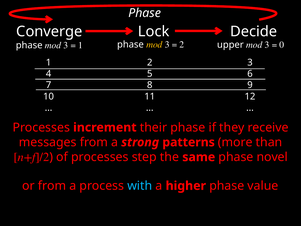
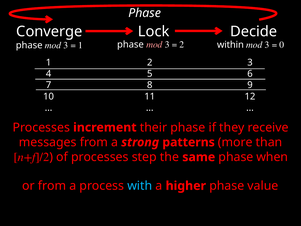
mod colour: yellow -> pink (154, 44)
upper: upper -> within (230, 45)
novel: novel -> when (272, 157)
